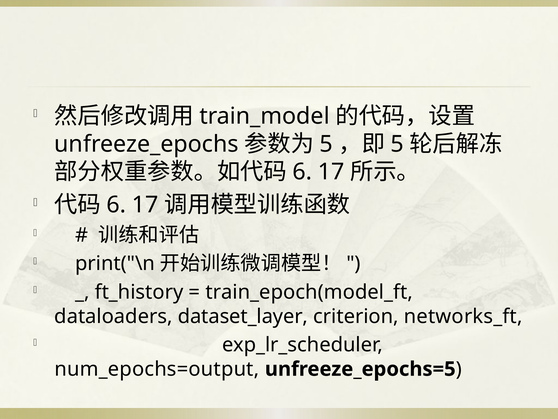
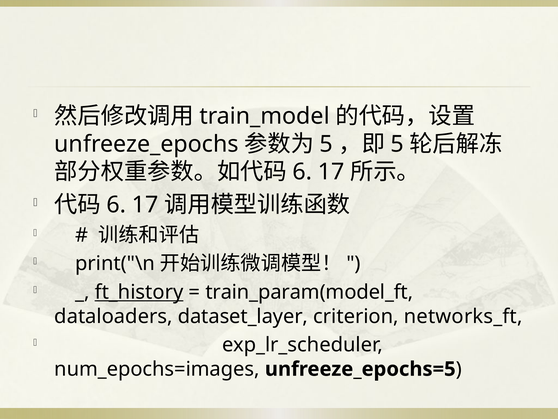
ft_history underline: none -> present (139, 292)
train_epoch(model_ft: train_epoch(model_ft -> train_param(model_ft (309, 292)
num_epochs=output: num_epochs=output -> num_epochs=images (157, 369)
